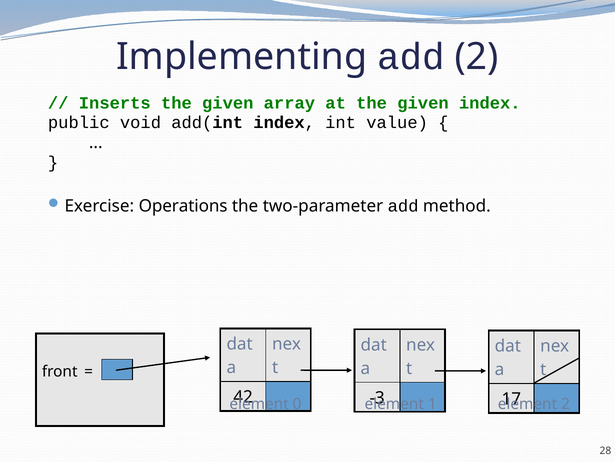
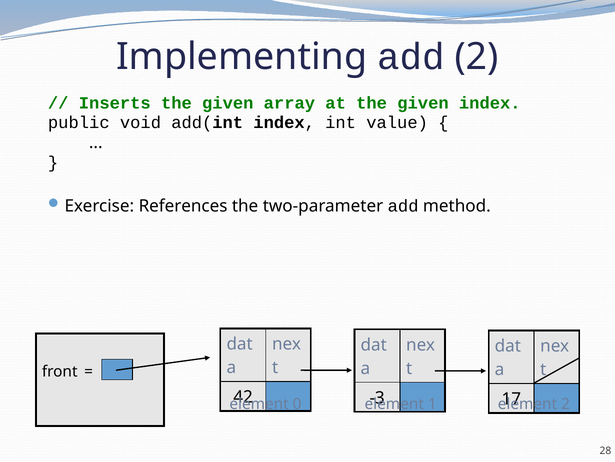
Operations: Operations -> References (183, 206)
